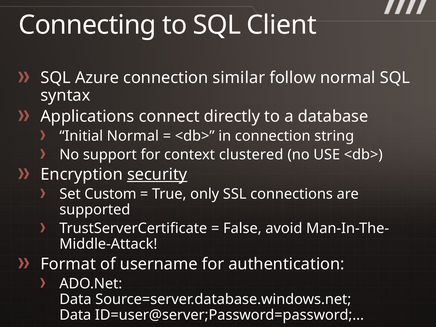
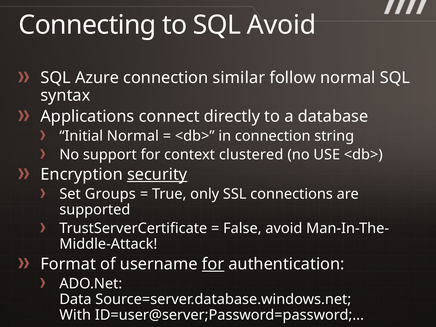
SQL Client: Client -> Avoid (282, 25)
Custom: Custom -> Groups (110, 194)
for underline: none -> present (213, 264)
Data: Data -> With (75, 315)
